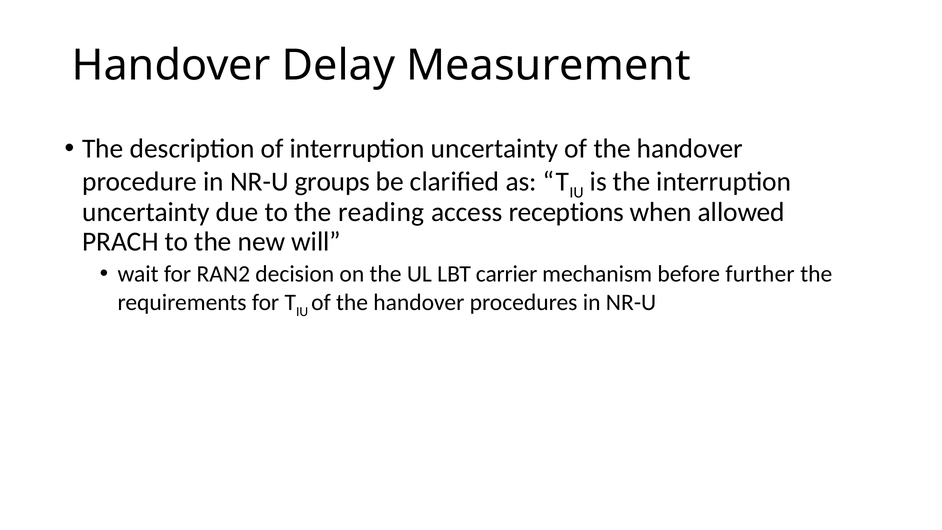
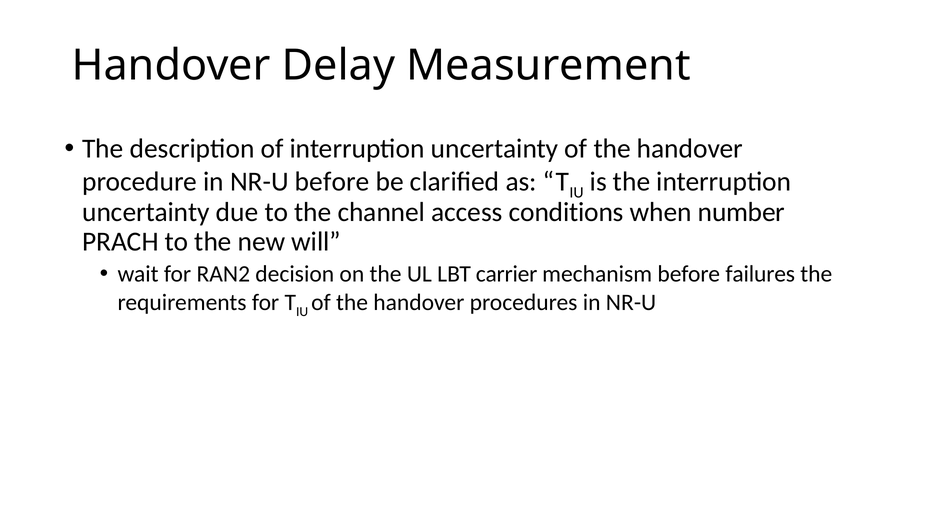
NR-U groups: groups -> before (332, 182)
reading: reading -> channel (381, 212)
receptions: receptions -> conditions (566, 212)
allowed: allowed -> number (741, 212)
further: further -> failures (760, 274)
